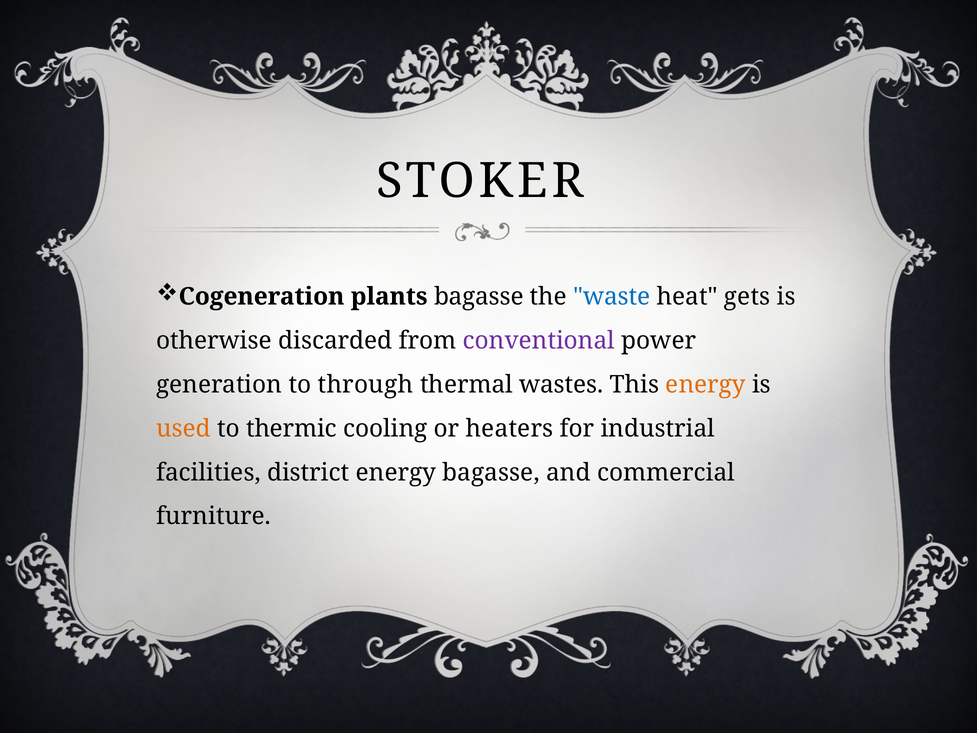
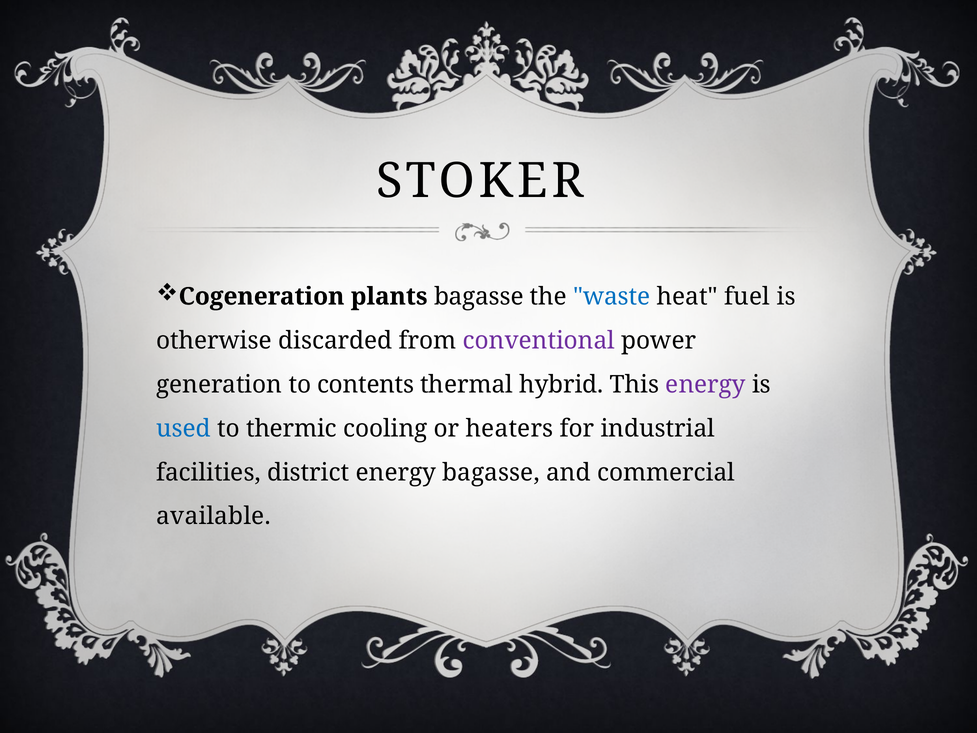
gets: gets -> fuel (747, 296)
through: through -> contents (366, 384)
wastes: wastes -> hybrid (561, 384)
energy colour: orange -> purple (706, 384)
used colour: orange -> blue (184, 428)
furniture: furniture -> available (214, 516)
